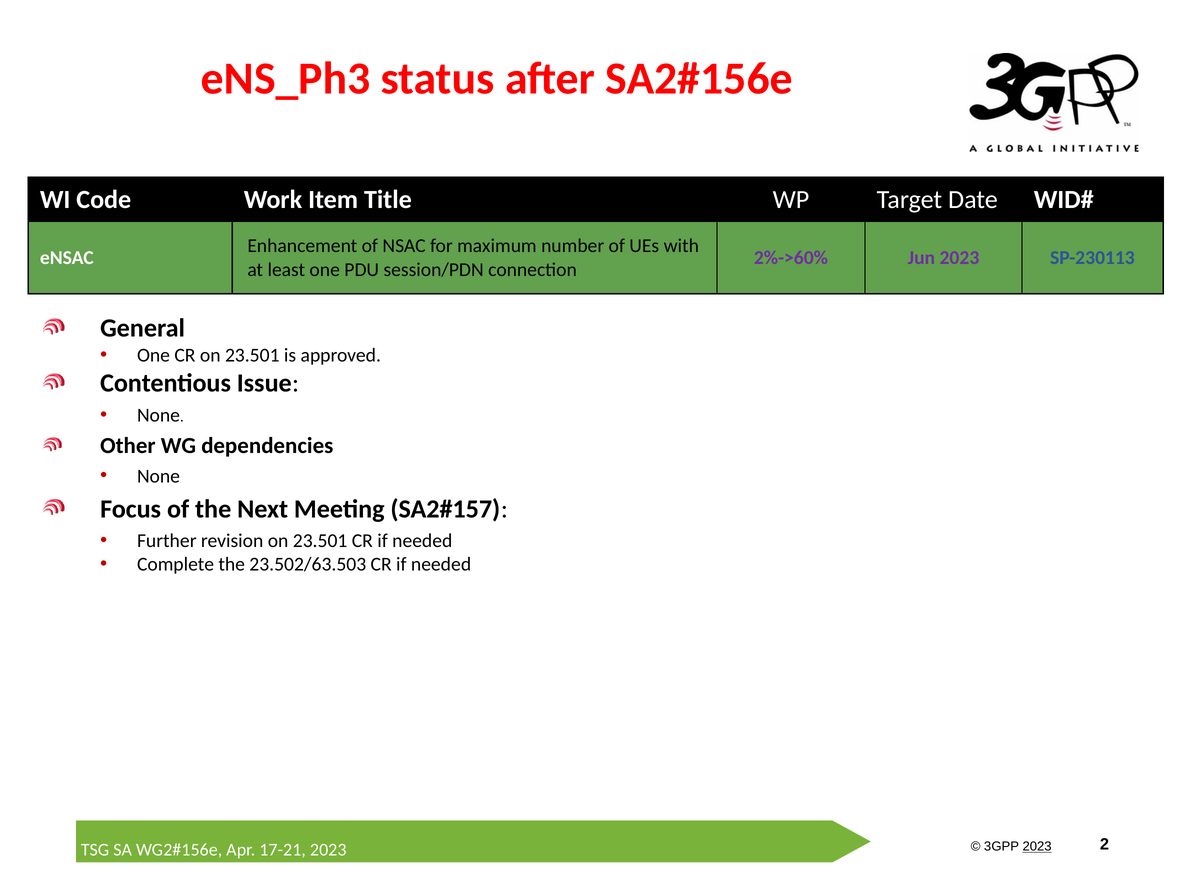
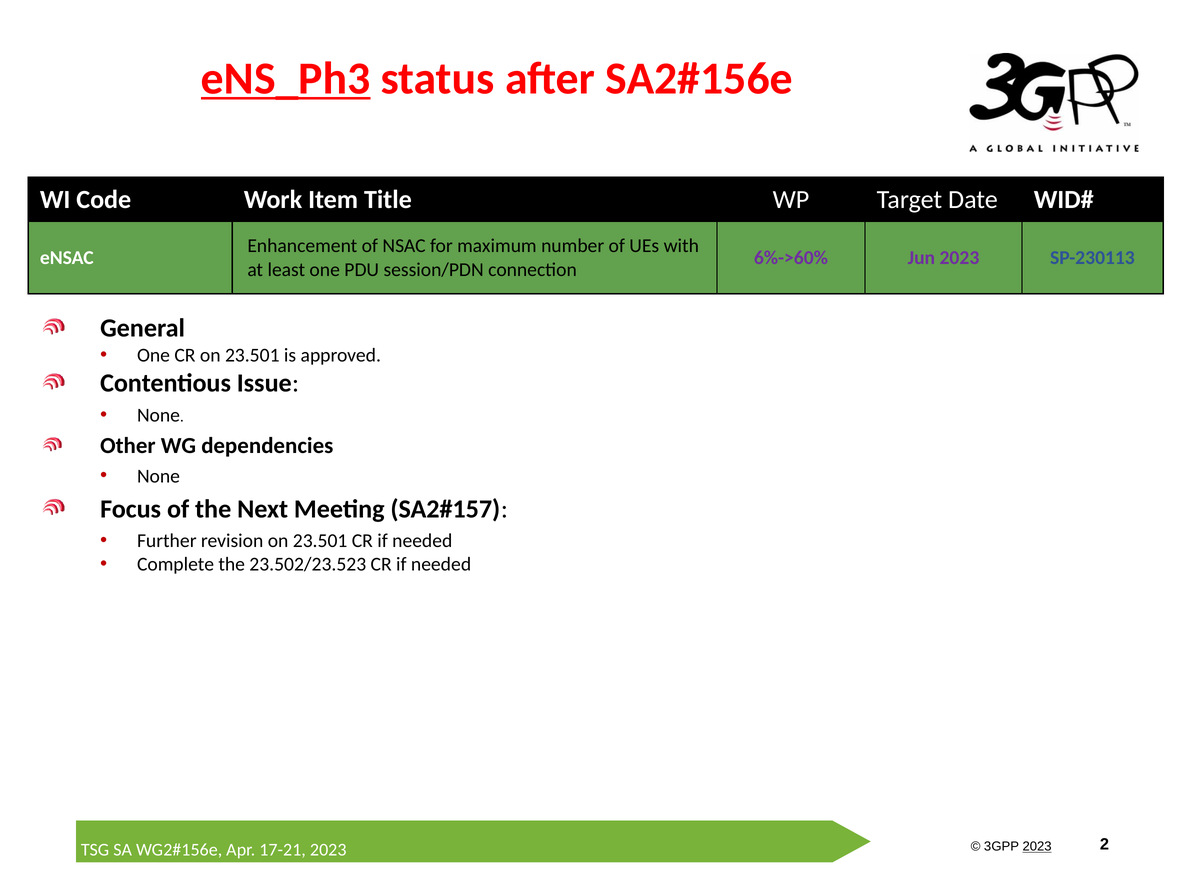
eNS_Ph3 underline: none -> present (286, 79)
2%->60%: 2%->60% -> 6%->60% (791, 258)
23.502/63.503: 23.502/63.503 -> 23.502/23.523 (308, 565)
